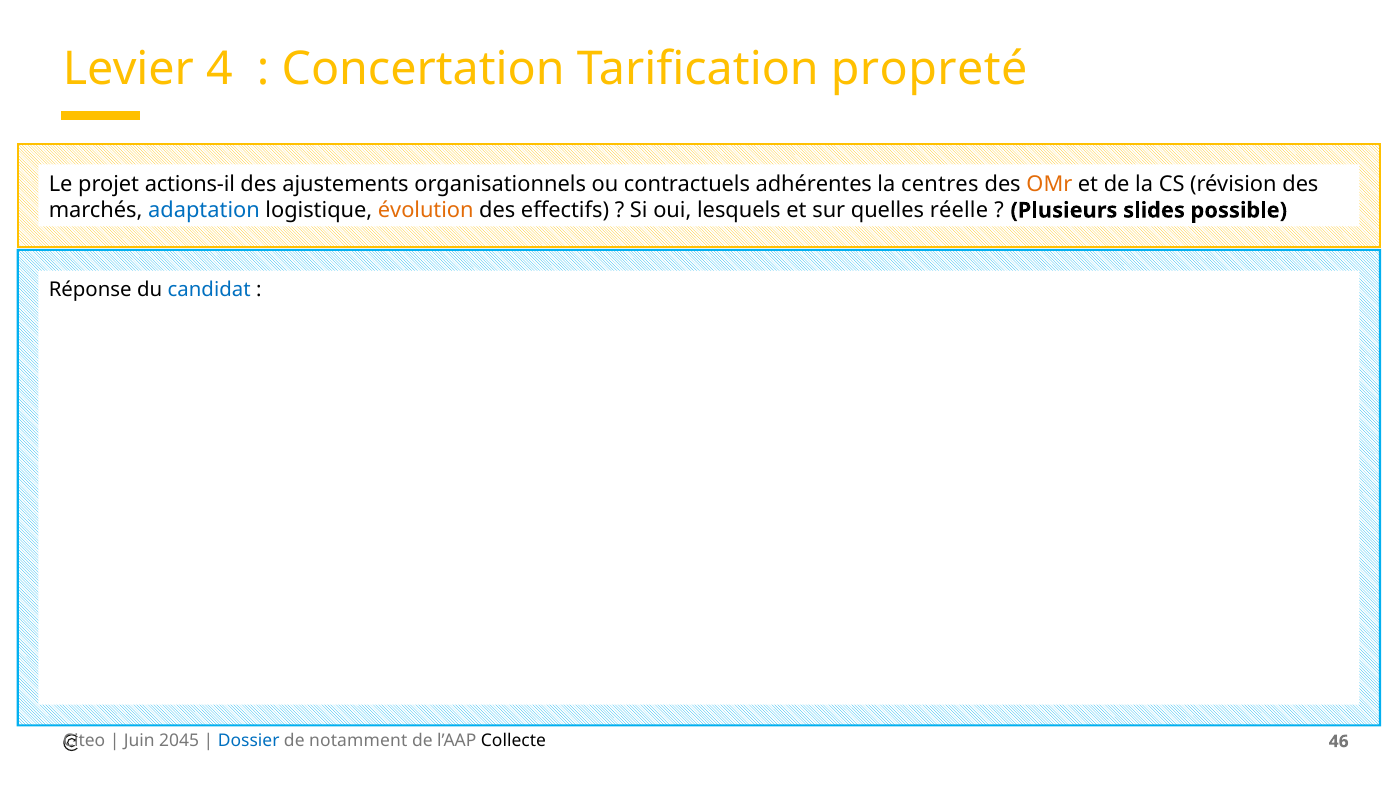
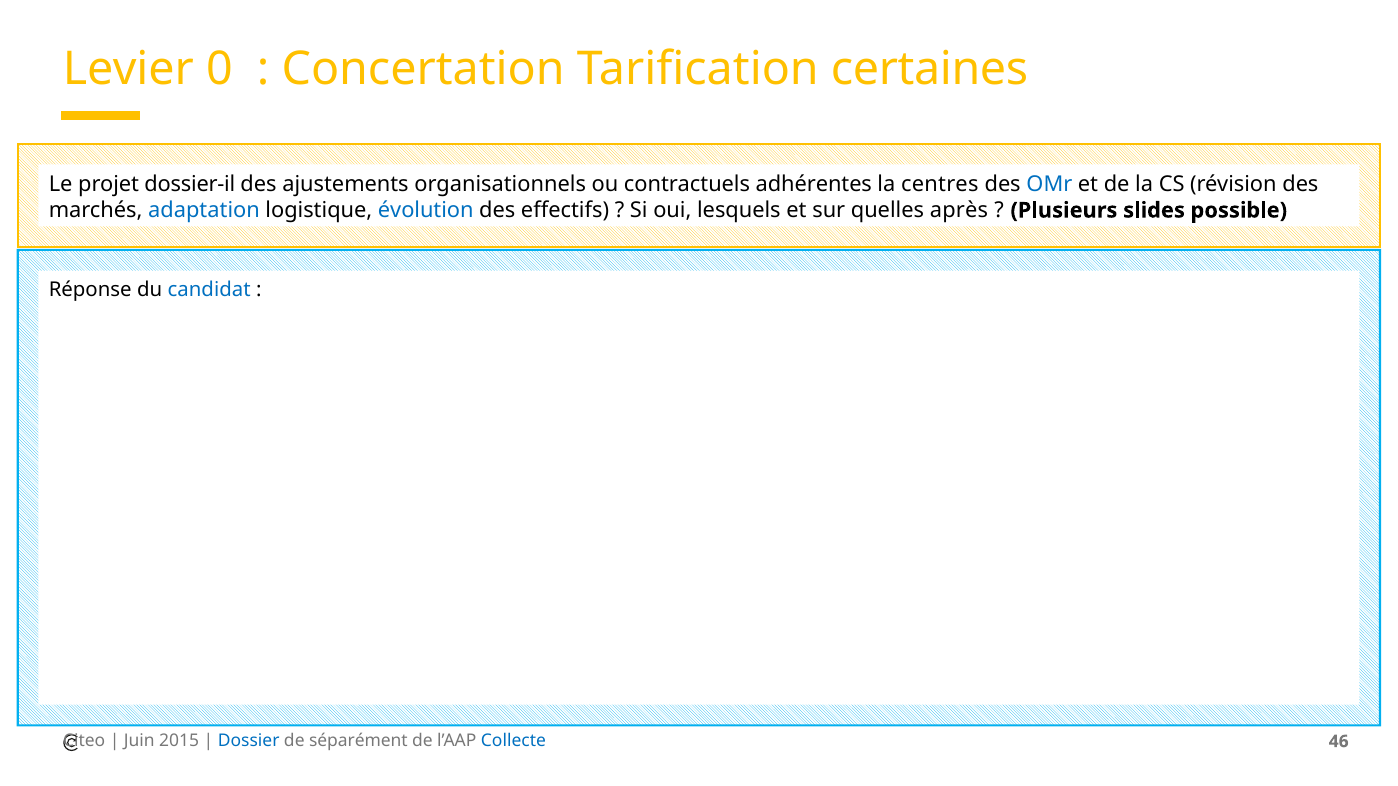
4: 4 -> 0 (219, 69)
propreté: propreté -> certaines (930, 69)
actions-il: actions-il -> dossier-il (190, 184)
OMr colour: orange -> blue (1049, 184)
évolution colour: orange -> blue (426, 210)
réelle: réelle -> après (959, 210)
2045: 2045 -> 2015 (179, 741)
notamment: notamment -> séparément (358, 741)
Collecte colour: black -> blue (513, 741)
